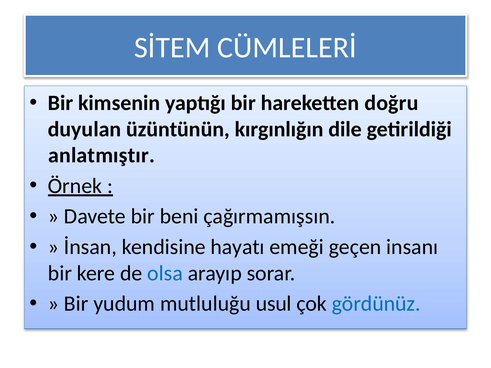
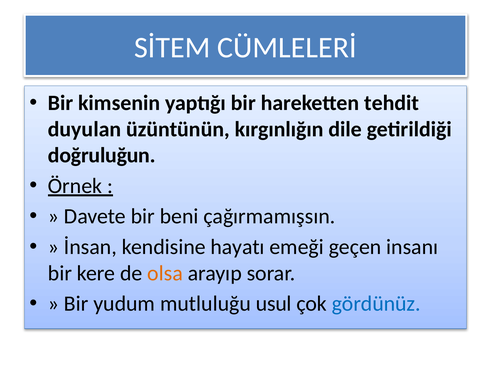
doğru: doğru -> tehdit (392, 103)
anlatmıştır: anlatmıştır -> doğruluğun (102, 155)
olsa colour: blue -> orange (165, 273)
